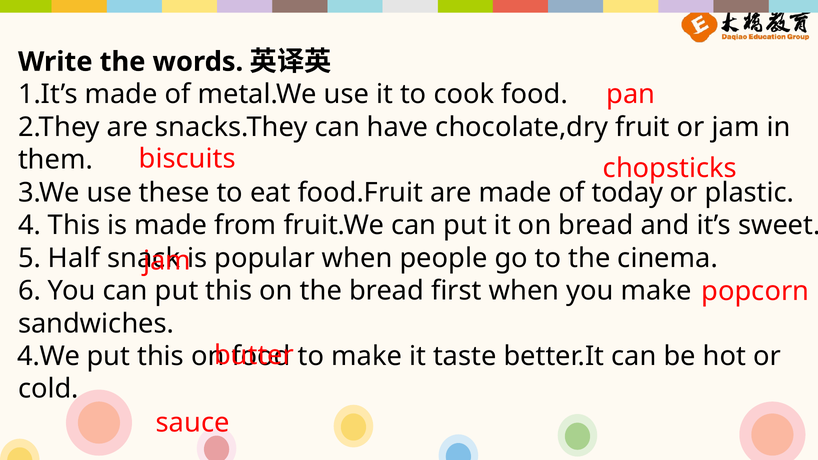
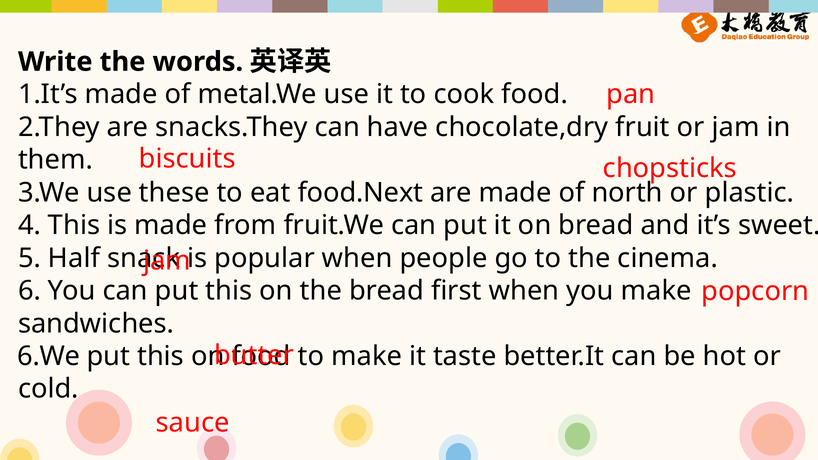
food.Fruit: food.Fruit -> food.Next (360, 193)
today: today -> north (627, 193)
4.We: 4.We -> 6.We (49, 356)
